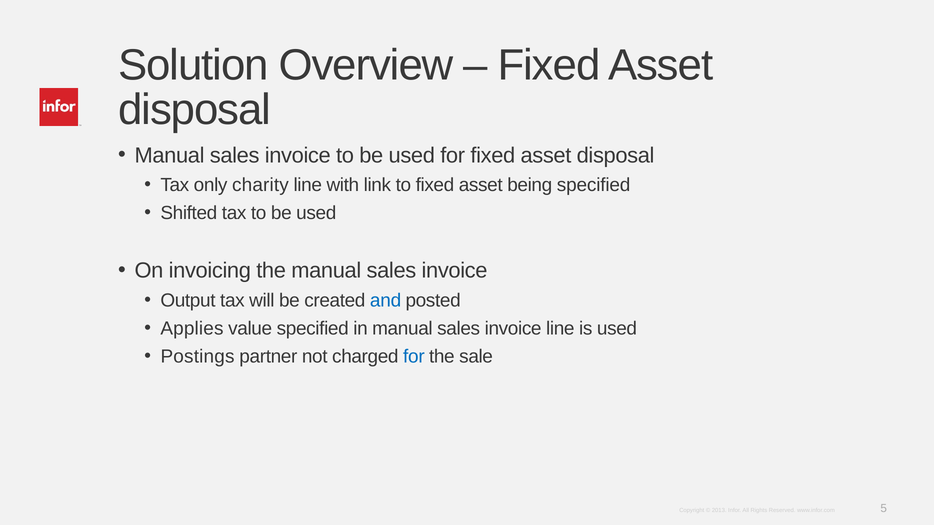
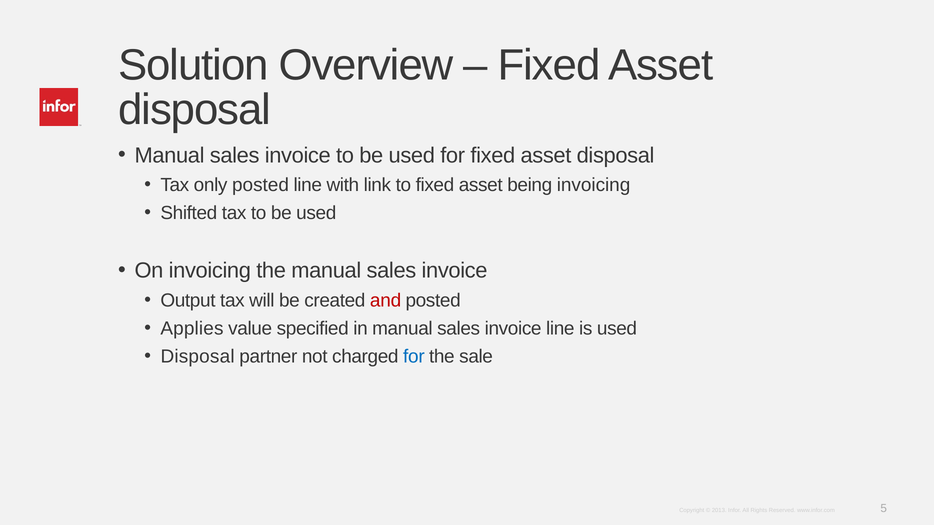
only charity: charity -> posted (261, 185)
being specified: specified -> invoicing (594, 185)
and colour: blue -> red (386, 300)
Postings: Postings -> Disposal (198, 357)
